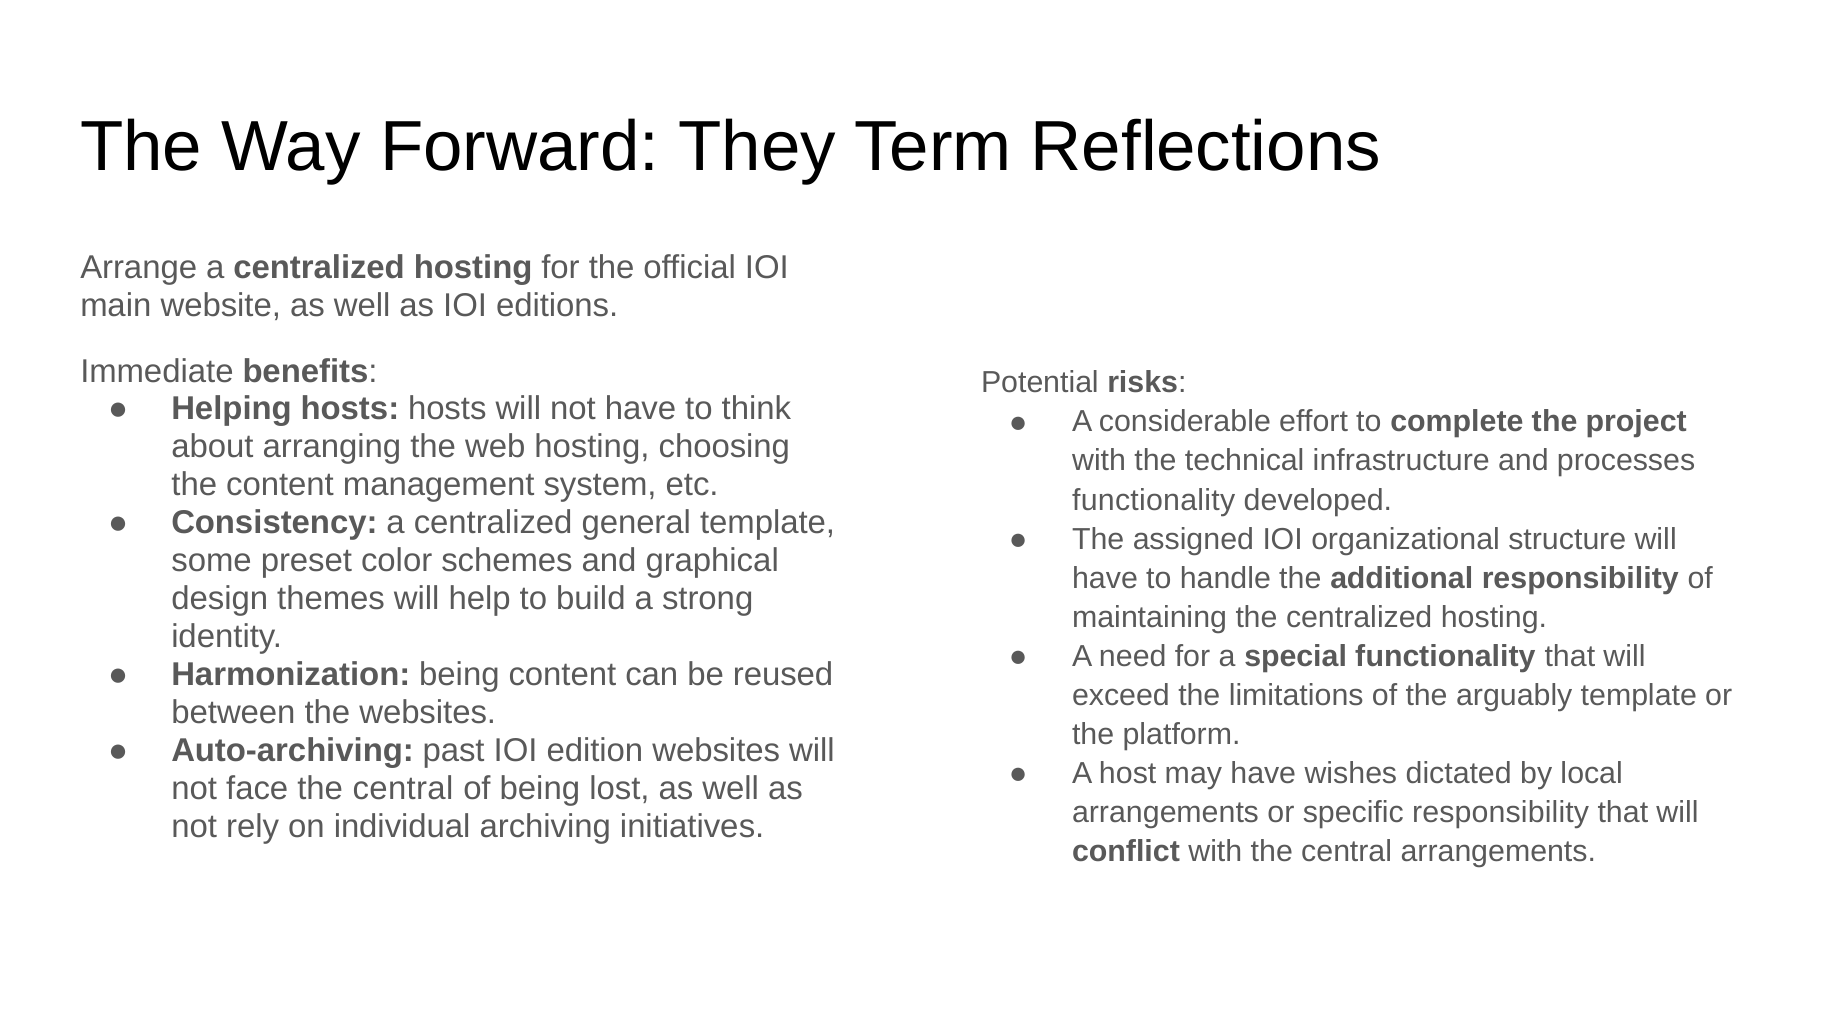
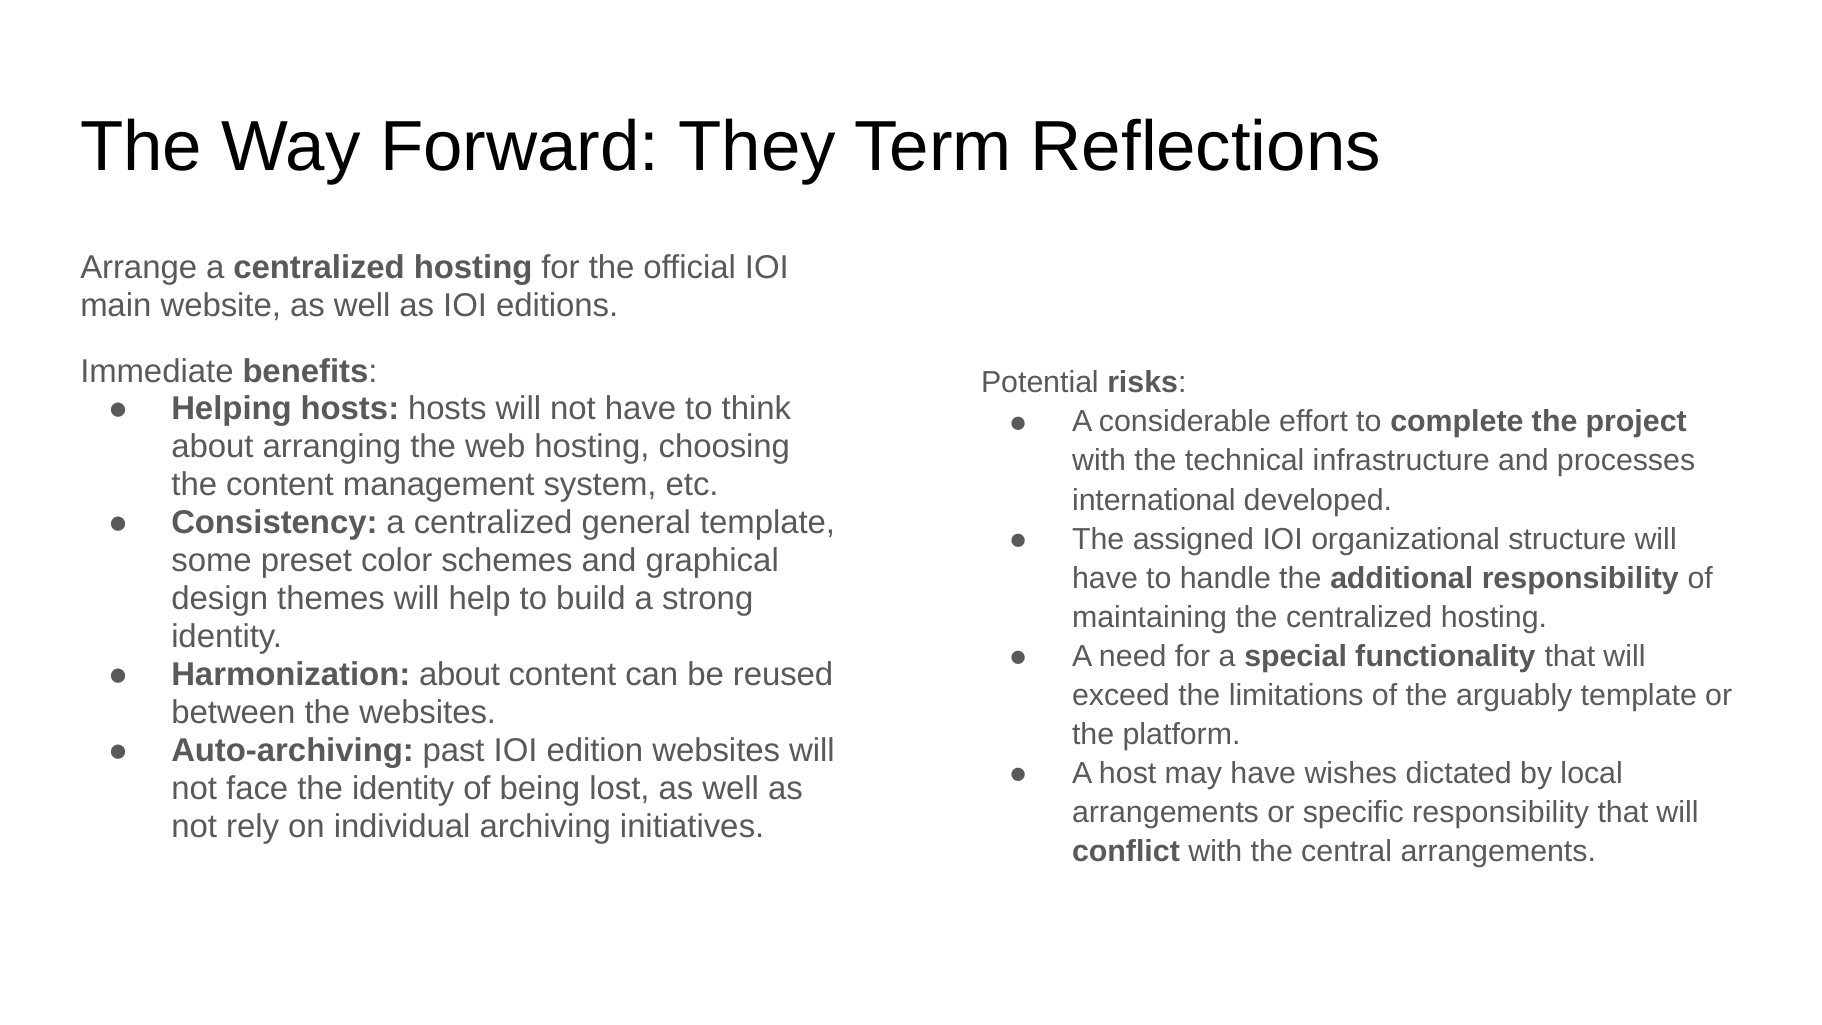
functionality: functionality -> international (1154, 500)
Harmonization being: being -> about (460, 675)
face the central: central -> identity (403, 789)
